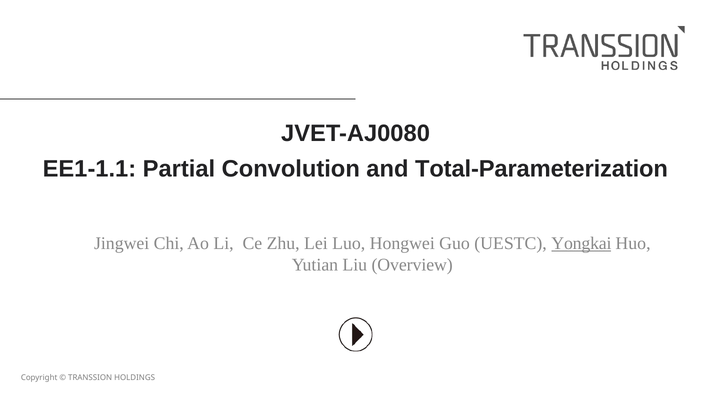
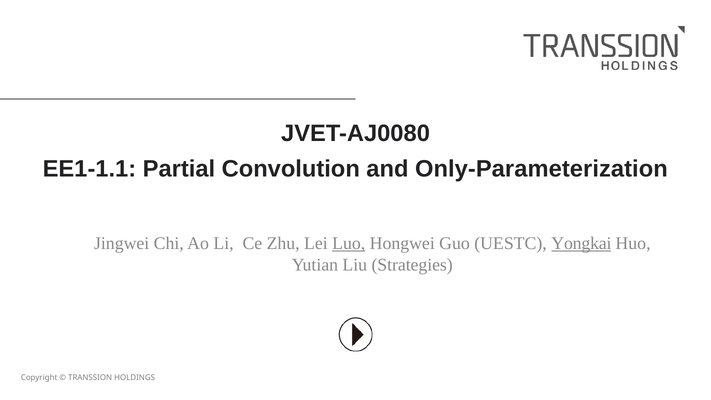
Total-Parameterization: Total-Parameterization -> Only-Parameterization (541, 169)
Luo underline: none -> present (349, 243)
Overview: Overview -> Strategies (412, 265)
